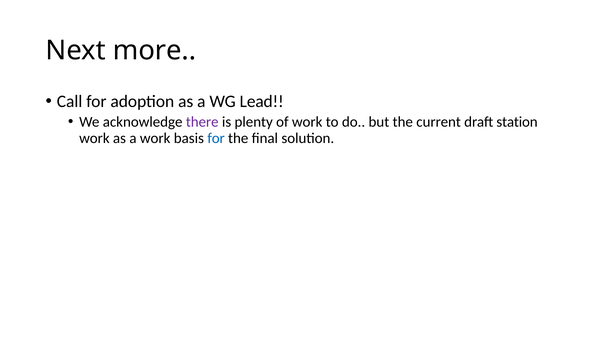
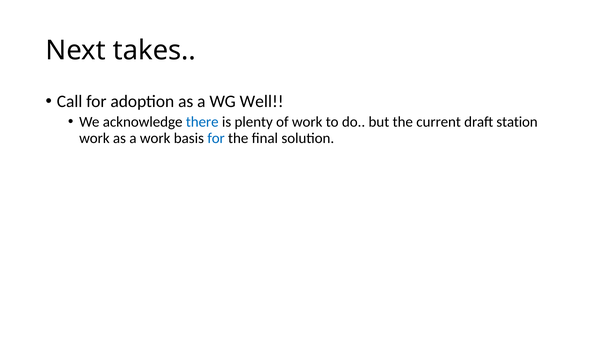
more: more -> takes (154, 50)
Lead: Lead -> Well (262, 101)
there colour: purple -> blue (202, 122)
